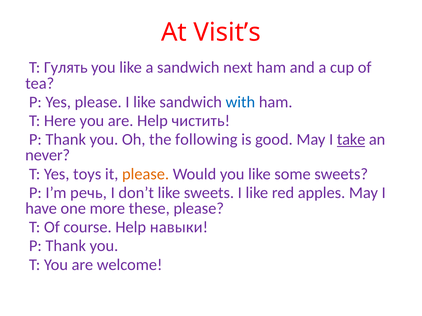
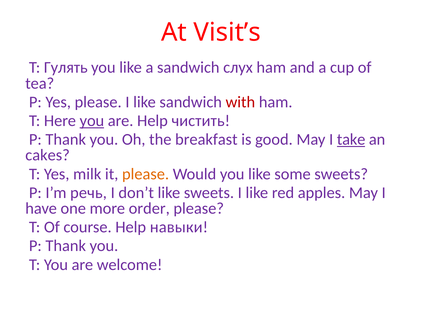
next: next -> слух (238, 68)
with colour: blue -> red (240, 102)
you underline: none -> present (92, 121)
following: following -> breakfast (206, 140)
never: never -> cakes (48, 155)
toys: toys -> milk (87, 174)
these: these -> order (149, 209)
